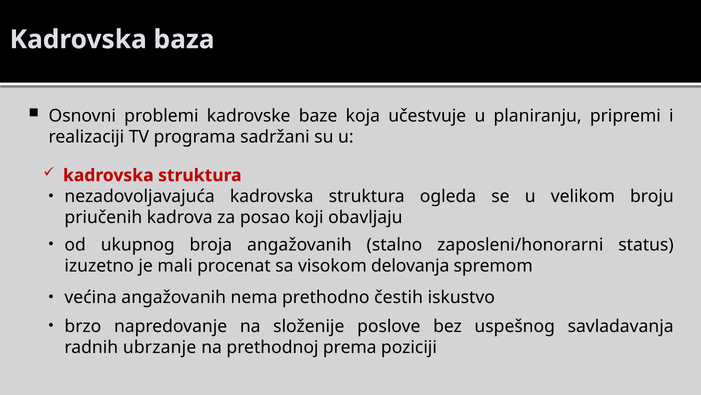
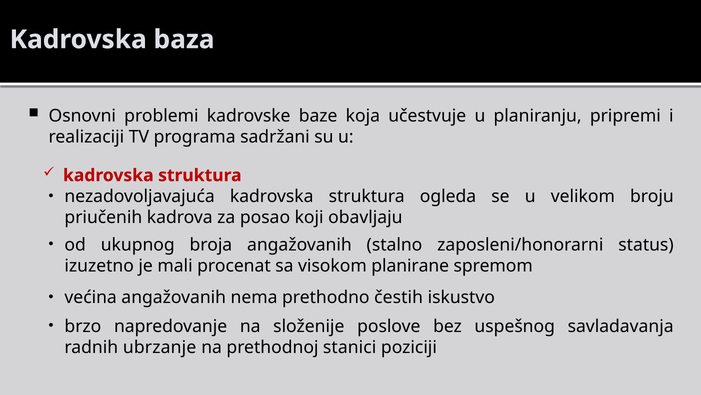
delovanja: delovanja -> planirane (410, 265)
prema: prema -> stanici (350, 347)
